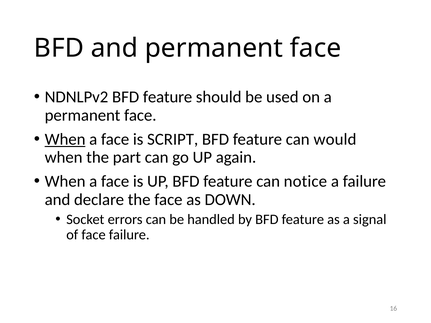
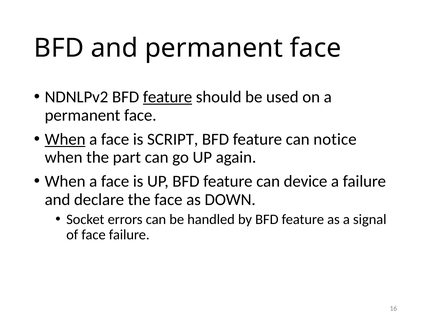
feature underline: none -> present (168, 97)
would: would -> notice (335, 139)
notice: notice -> device (306, 182)
